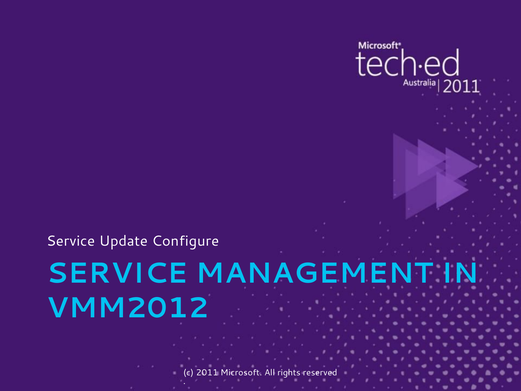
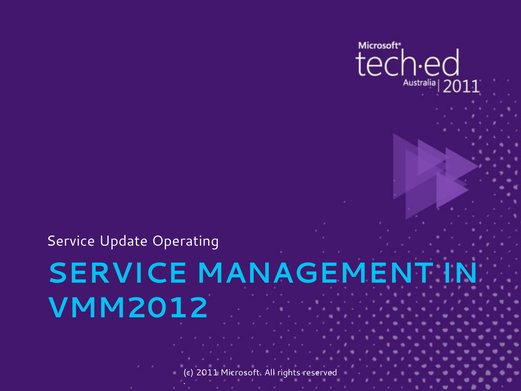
Configure: Configure -> Operating (185, 241)
